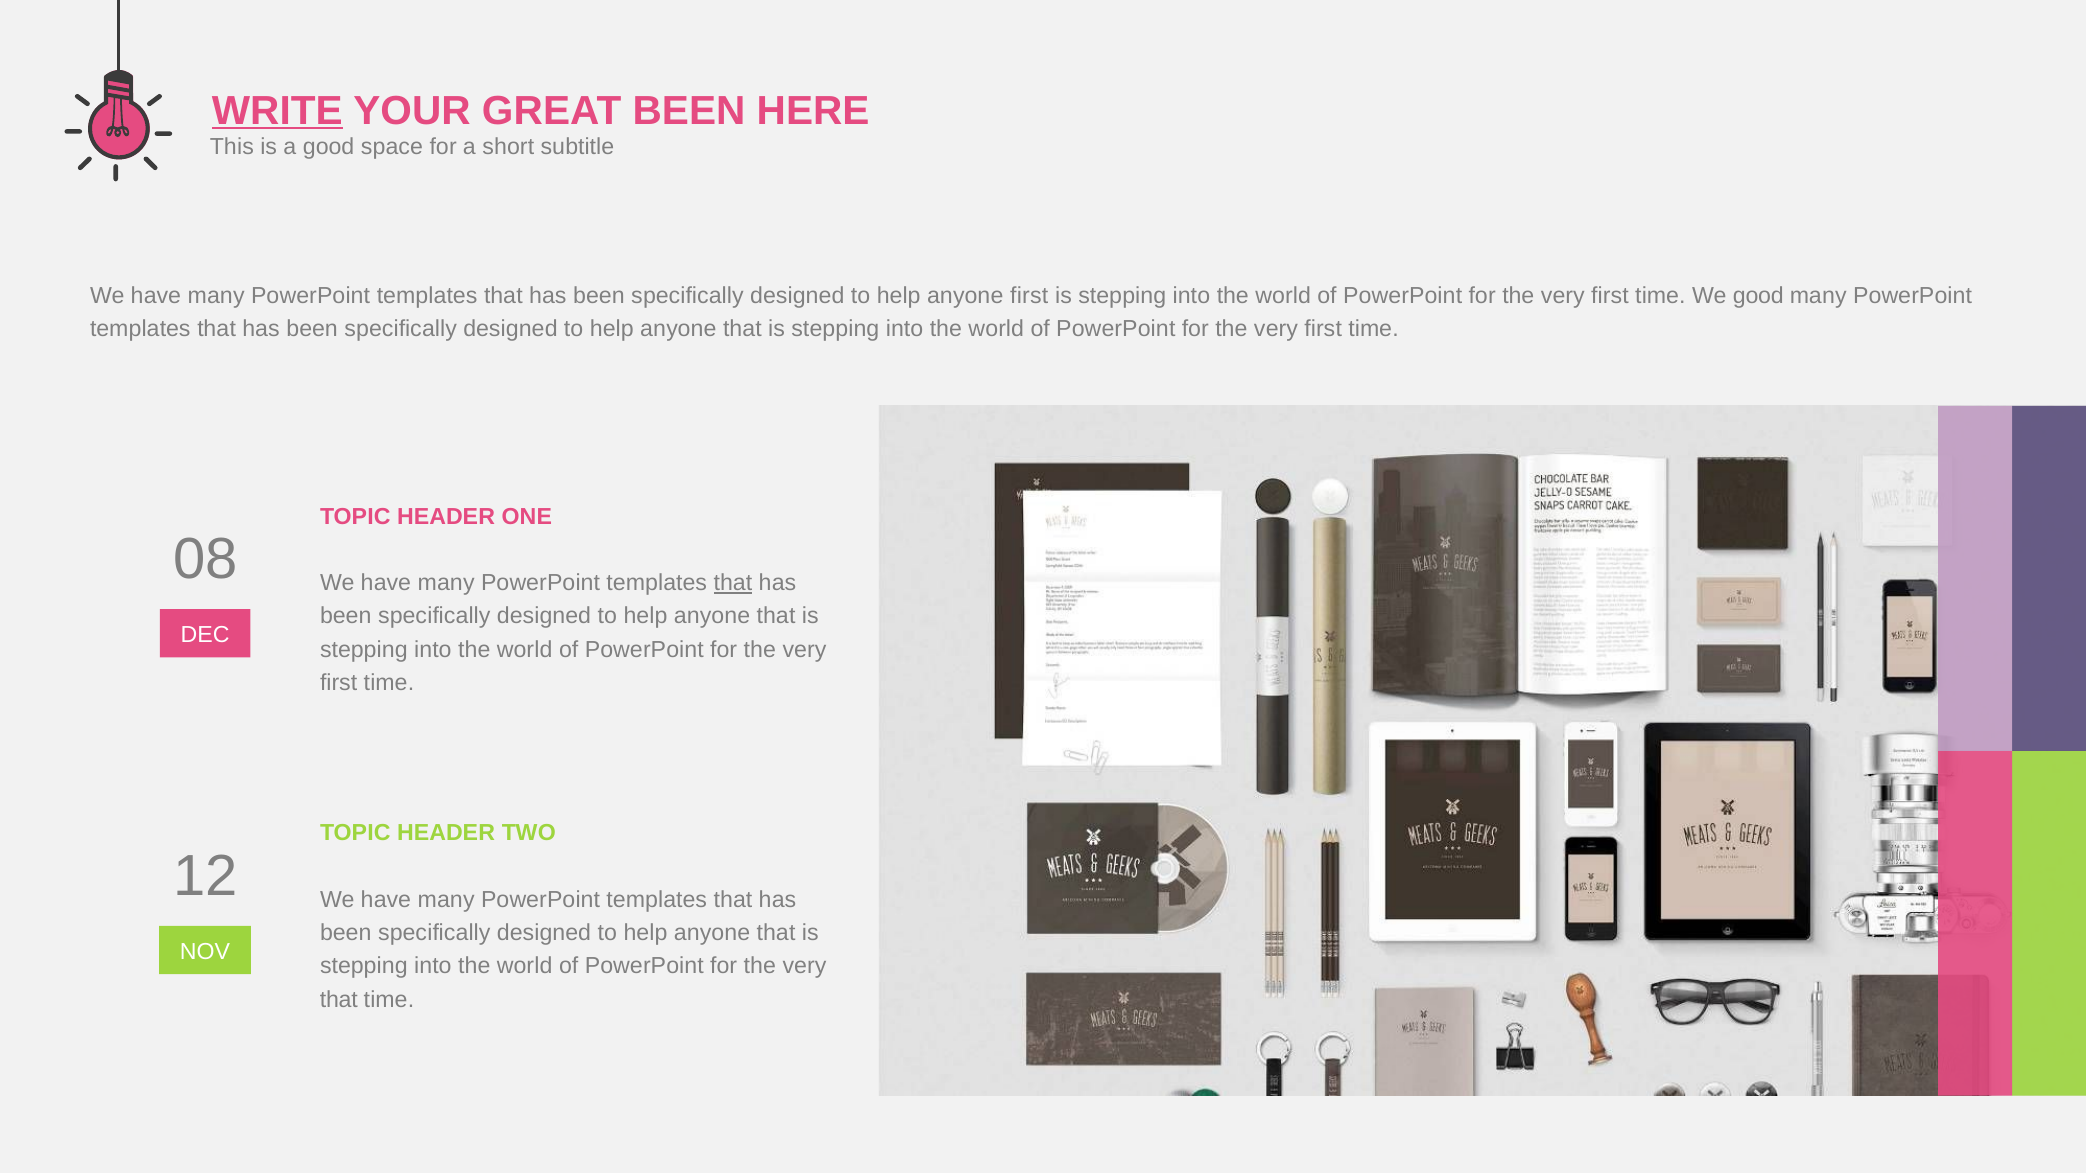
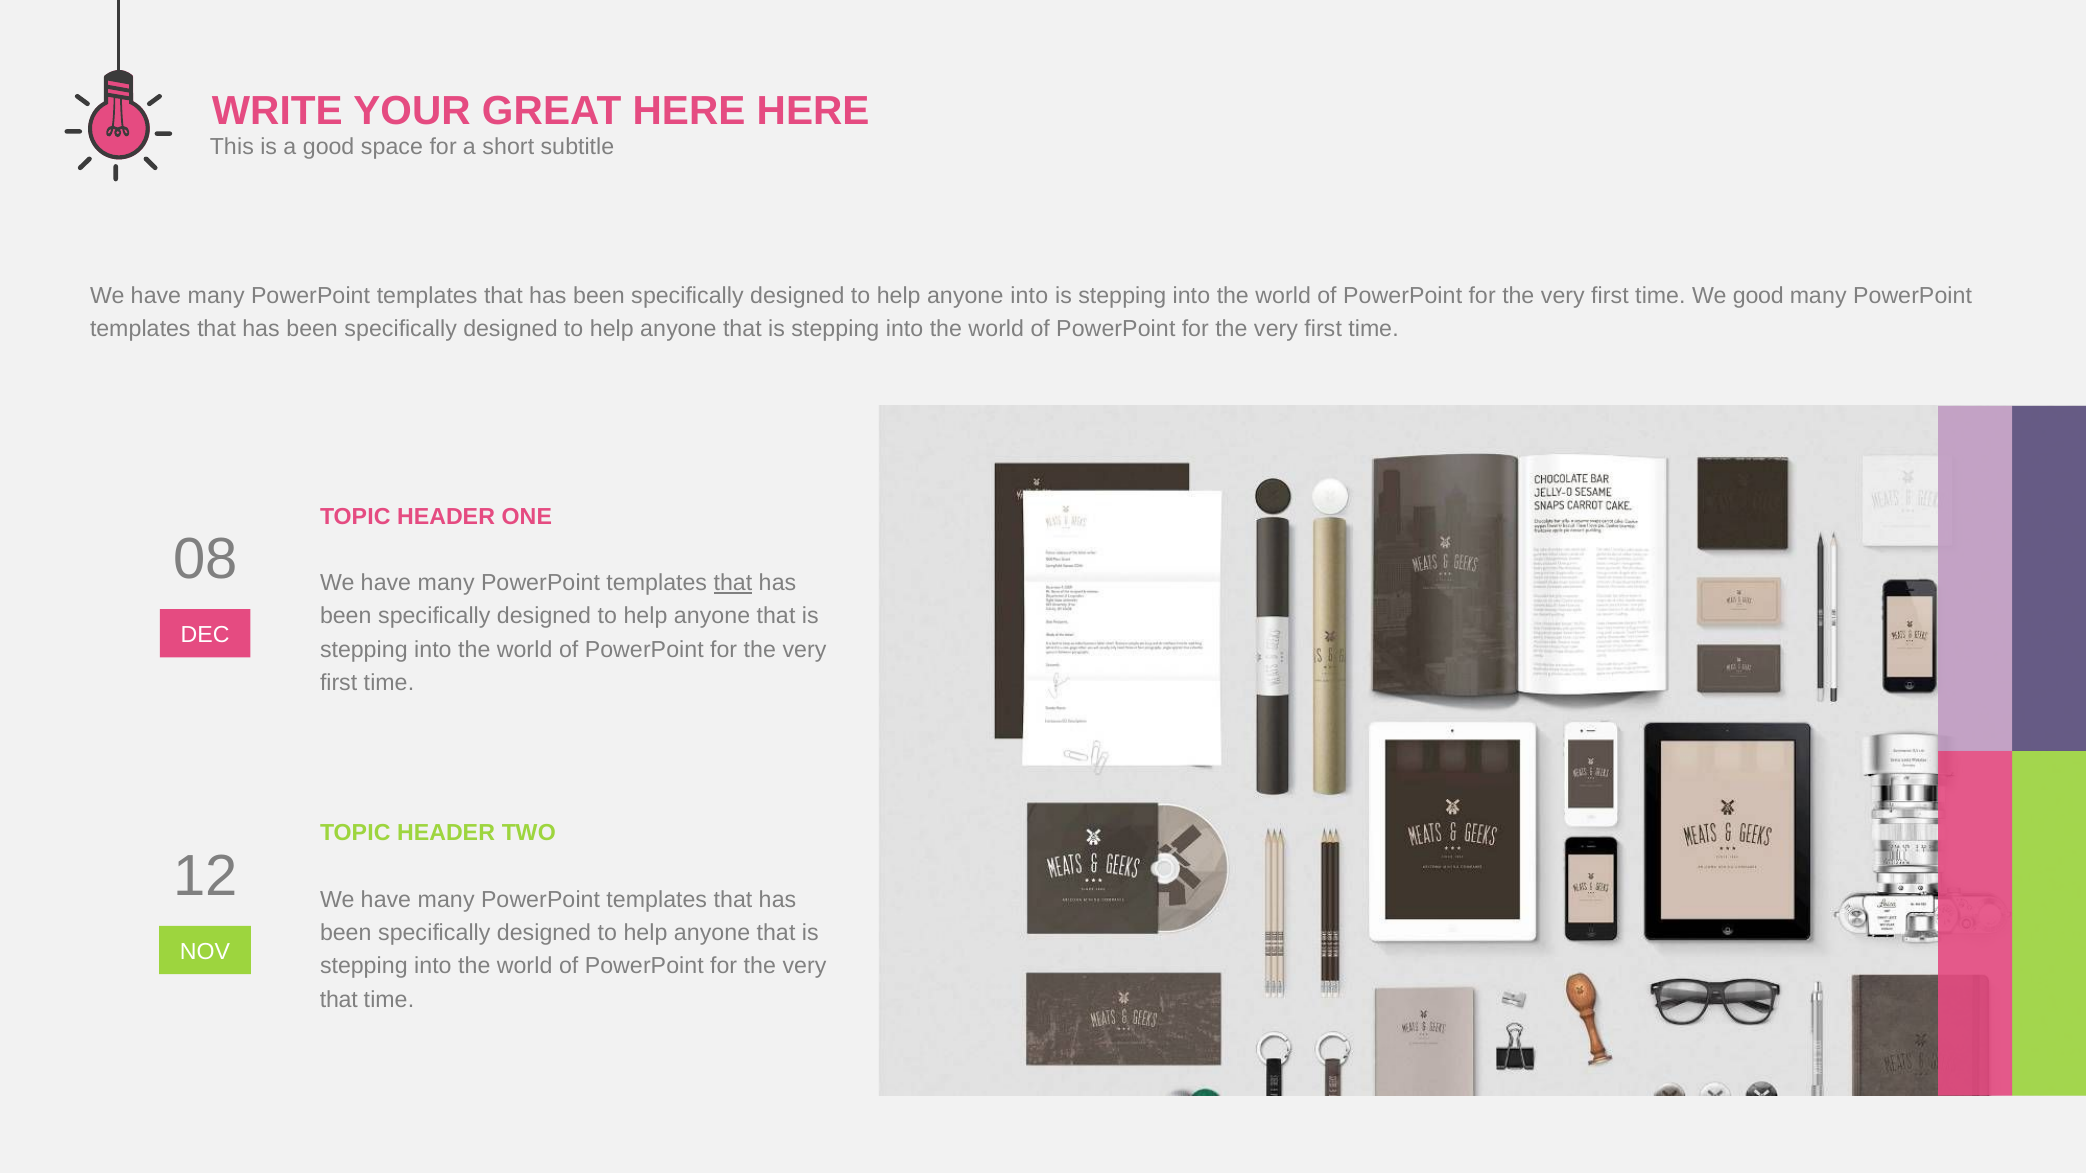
WRITE underline: present -> none (277, 111)
GREAT BEEN: BEEN -> HERE (689, 111)
anyone first: first -> into (1029, 296)
